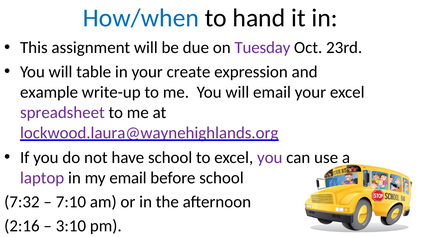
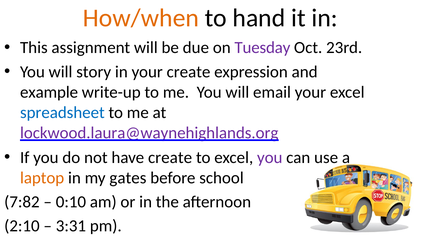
How/when colour: blue -> orange (141, 18)
table: table -> story (94, 72)
spreadsheet colour: purple -> blue (62, 112)
have school: school -> create (170, 157)
laptop colour: purple -> orange (42, 178)
my email: email -> gates (128, 178)
7:32: 7:32 -> 7:82 (22, 202)
7:10: 7:10 -> 0:10 (71, 202)
2:16: 2:16 -> 2:10 (22, 226)
3:10: 3:10 -> 3:31 (71, 226)
